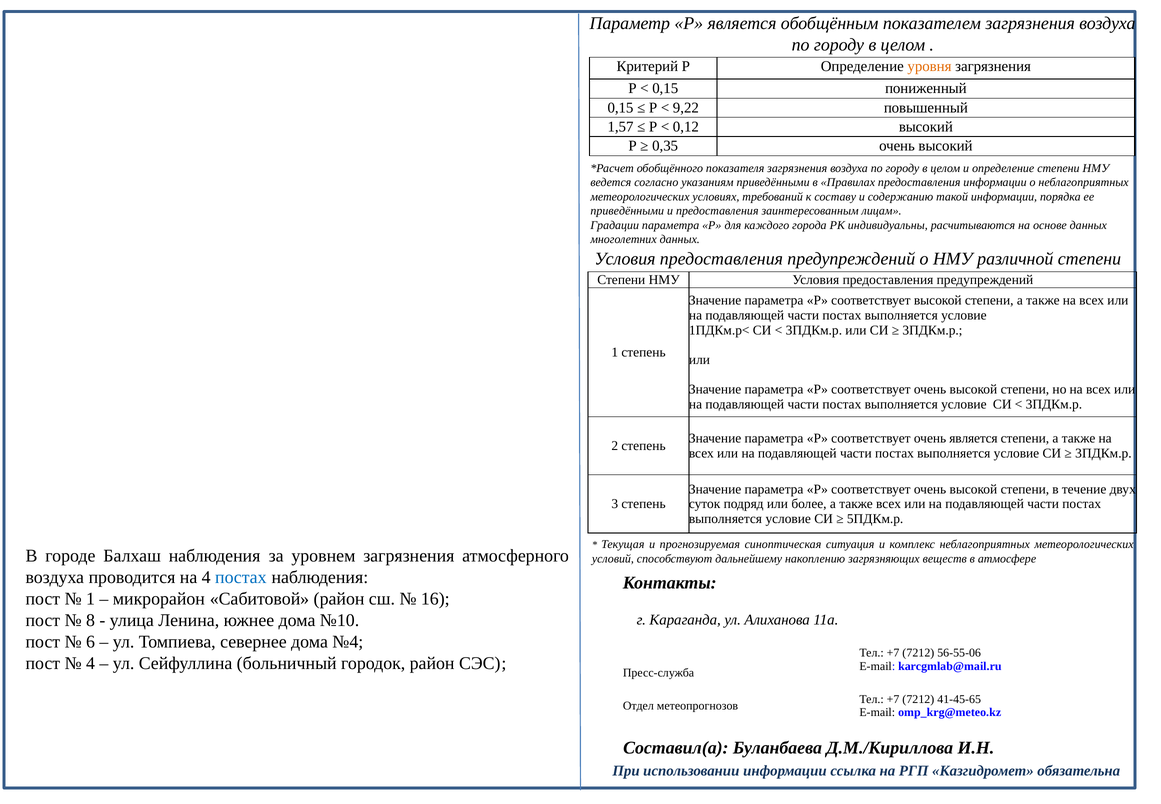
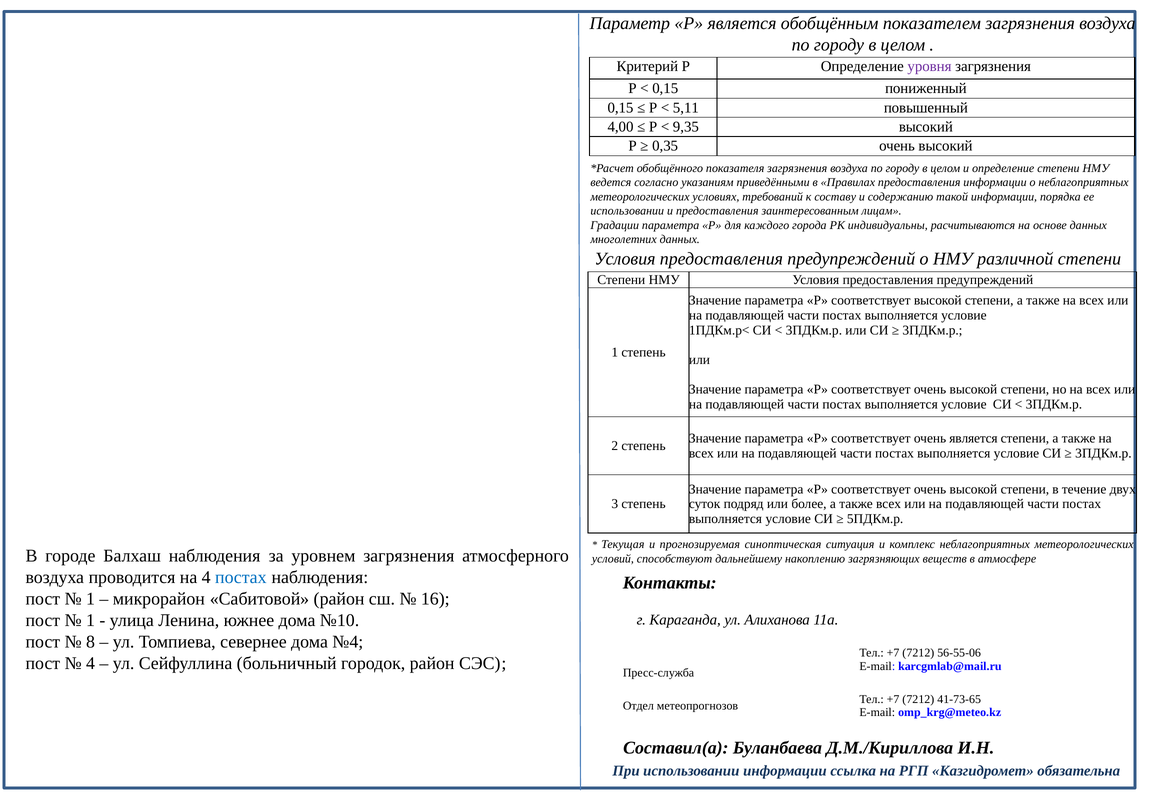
уровня colour: orange -> purple (929, 67)
9,22: 9,22 -> 5,11 (686, 108)
1,57: 1,57 -> 4,00 (621, 127)
0,12: 0,12 -> 9,35 (686, 127)
приведёнными: приведёнными -> использовании (627, 211)
8: 8 -> 1 (91, 620)
6: 6 -> 8 (91, 642)
41-45-65: 41-45-65 -> 41-73-65 (959, 699)
